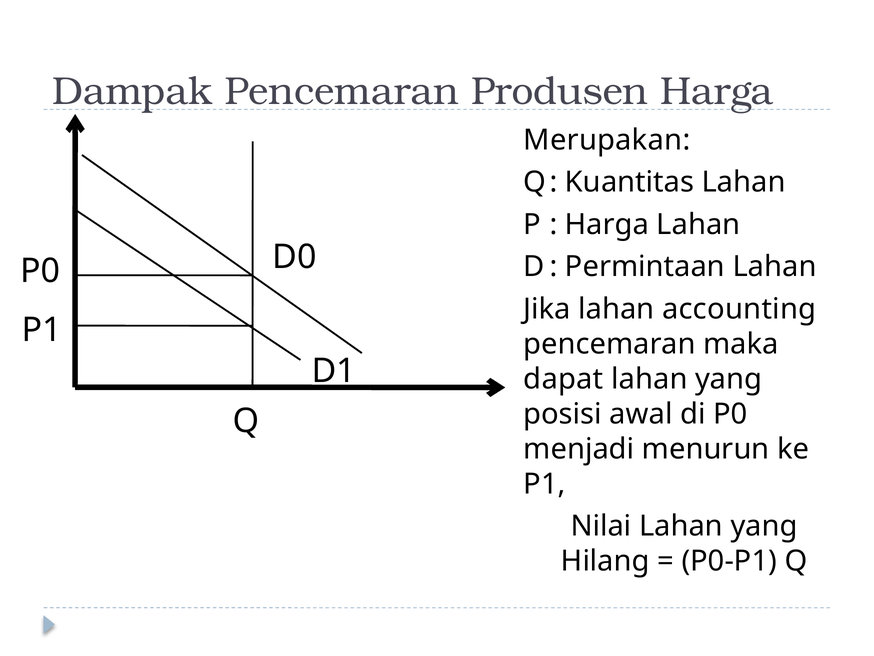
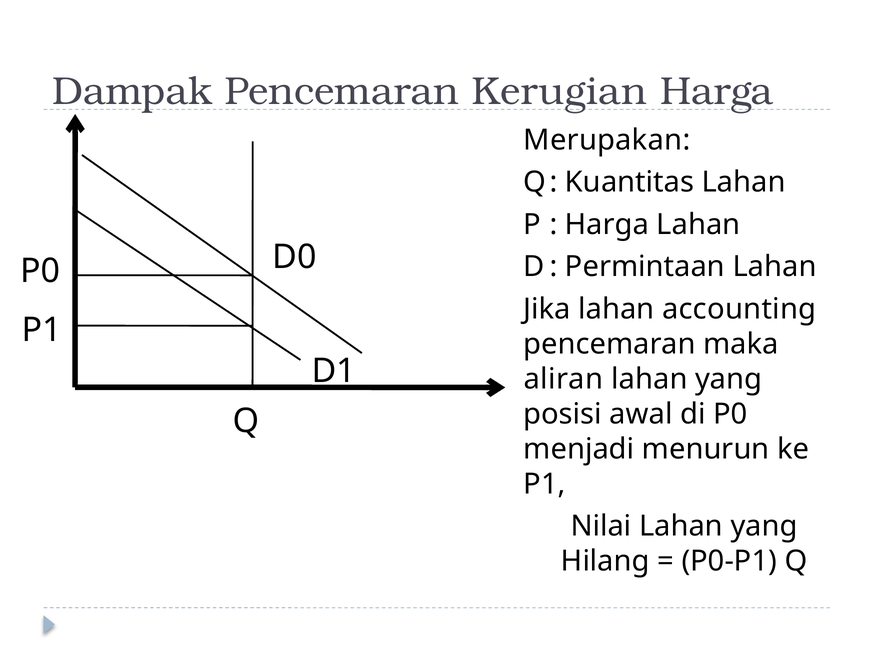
Produsen: Produsen -> Kerugian (559, 91)
dapat: dapat -> aliran (563, 379)
